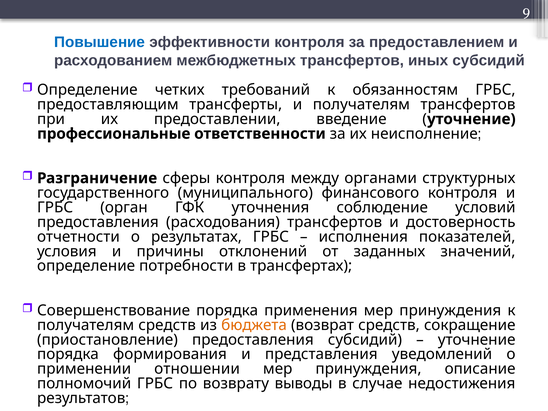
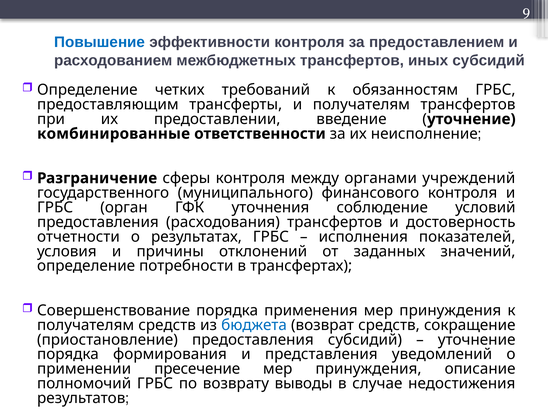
профессиональные: профессиональные -> комбинированные (114, 134)
структурных: структурных -> учреждений (469, 178)
бюджета colour: orange -> blue (254, 325)
отношении: отношении -> пресечение (197, 369)
